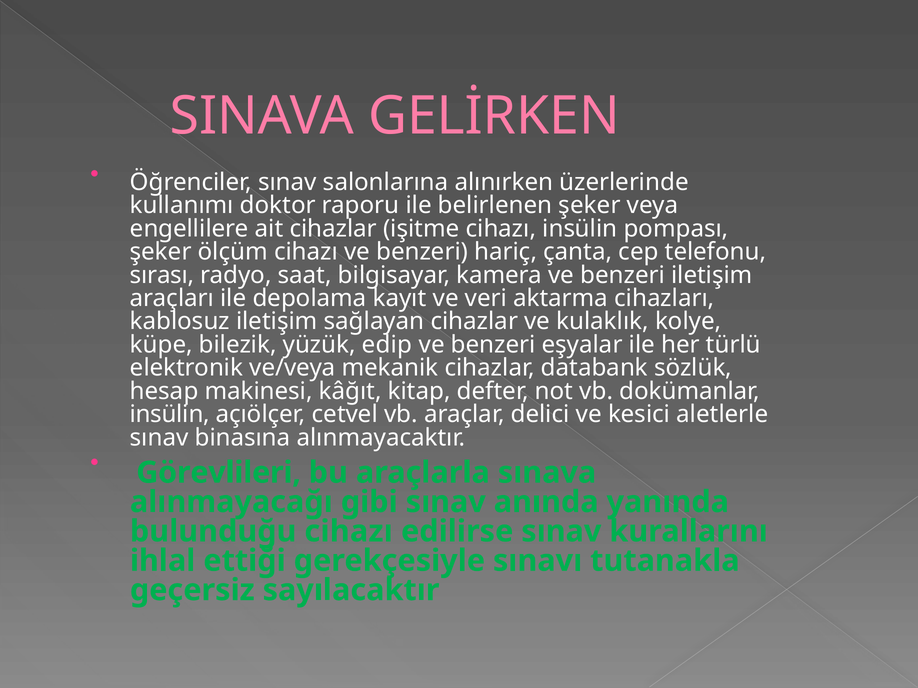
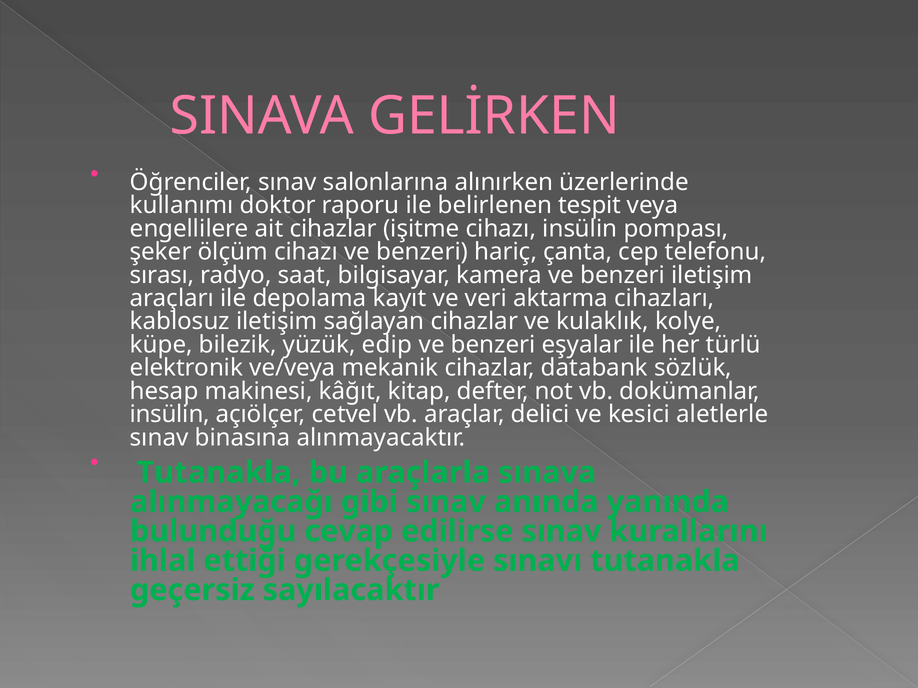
belirlenen şeker: şeker -> tespit (590, 206)
Görevlileri: Görevlileri -> Tutanakla (218, 473)
bulunduğu cihazı: cihazı -> cevap (349, 532)
